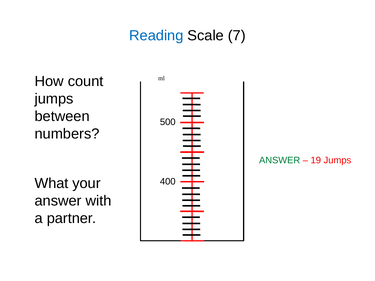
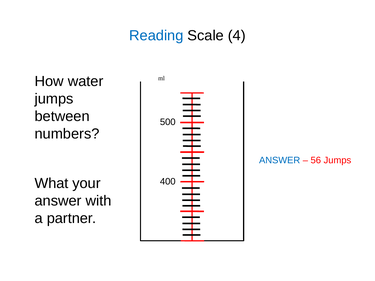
7: 7 -> 4 (237, 36)
count: count -> water (86, 81)
ANSWER colour: green -> blue (280, 161)
19: 19 -> 56 (316, 161)
